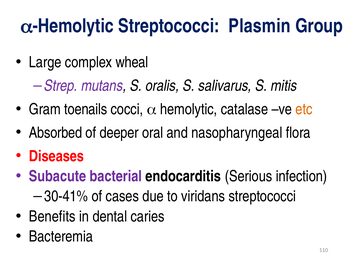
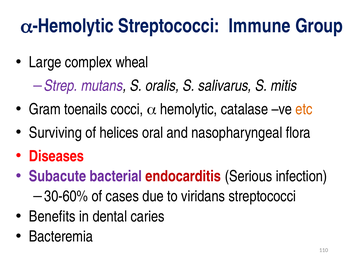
Plasmin: Plasmin -> Immune (260, 26)
Absorbed: Absorbed -> Surviving (55, 133)
deeper: deeper -> helices (119, 133)
endocarditis colour: black -> red (183, 176)
30-41%: 30-41% -> 30-60% (66, 196)
